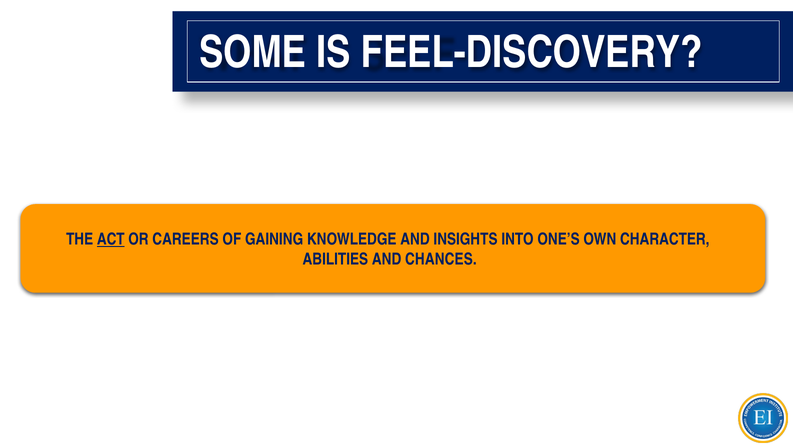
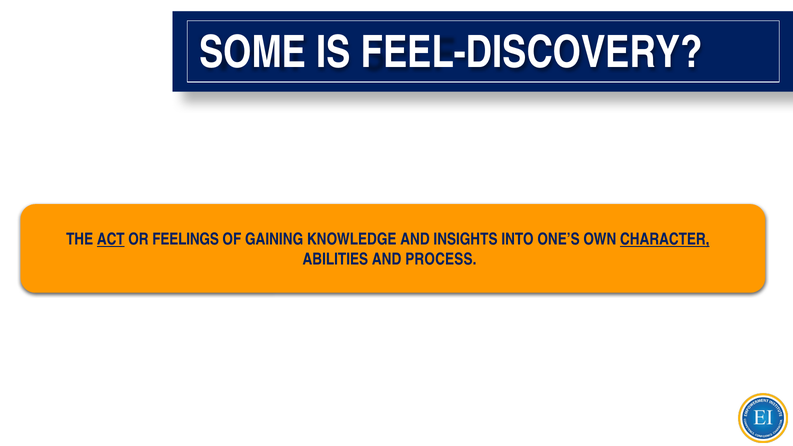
CAREERS: CAREERS -> FEELINGS (186, 239)
CHARACTER underline: none -> present (665, 239)
CHANCES: CHANCES -> PROCESS (441, 259)
